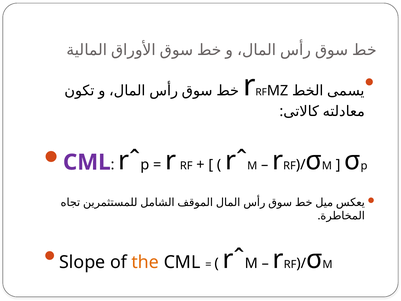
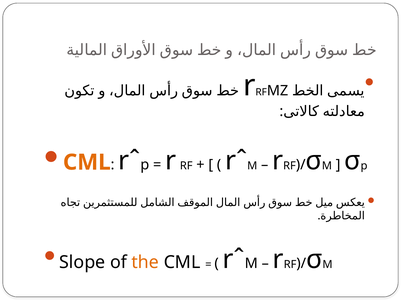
CML colour: purple -> orange (87, 162)
